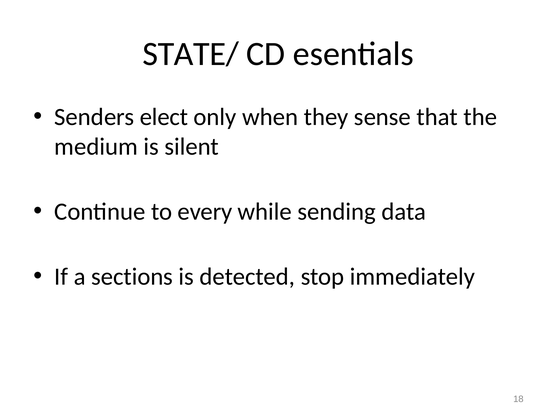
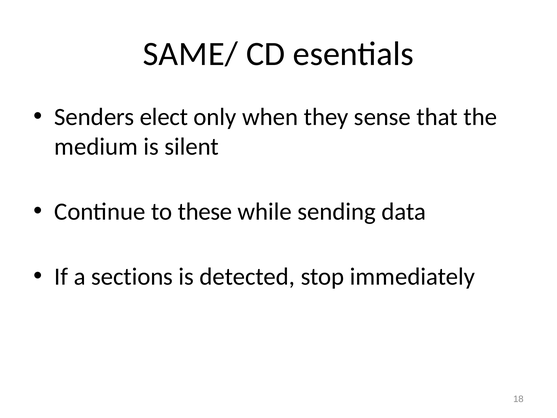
STATE/: STATE/ -> SAME/ (190, 54)
every: every -> these (205, 212)
